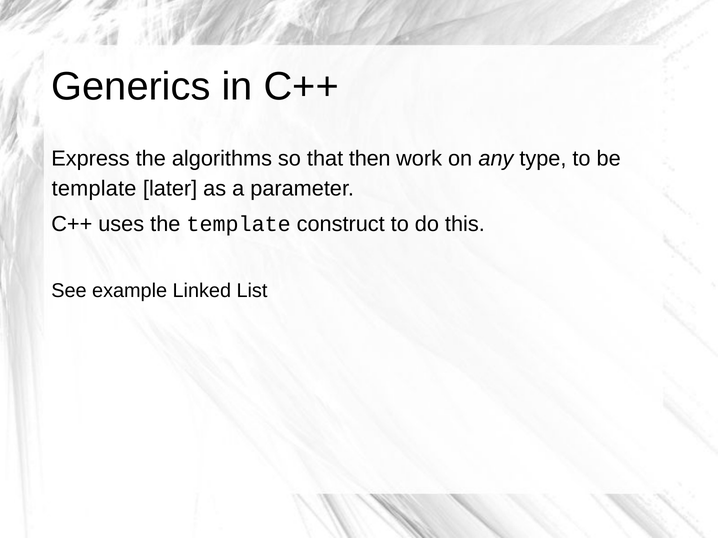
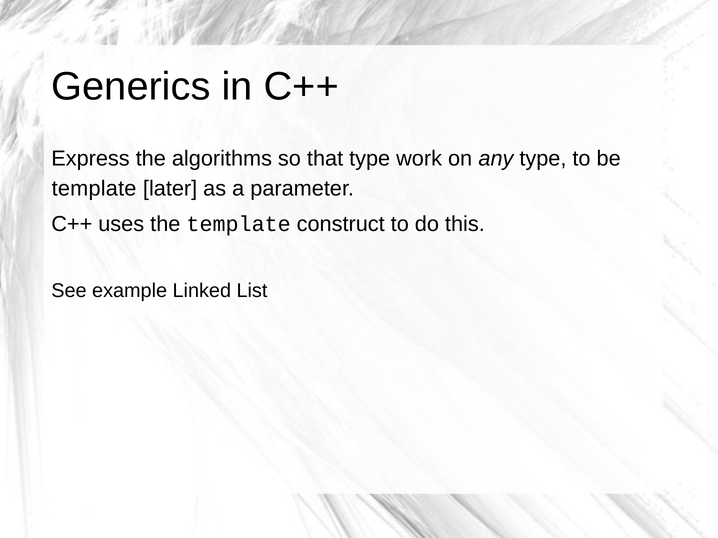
that then: then -> type (370, 159)
